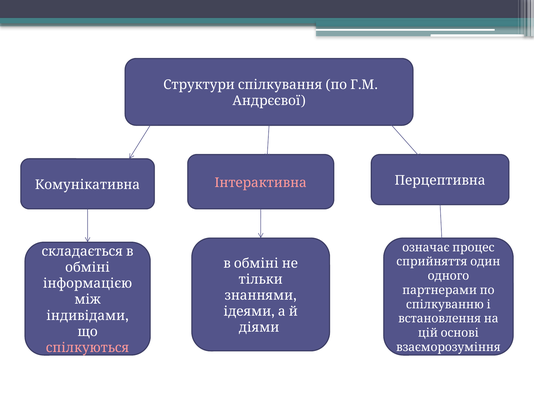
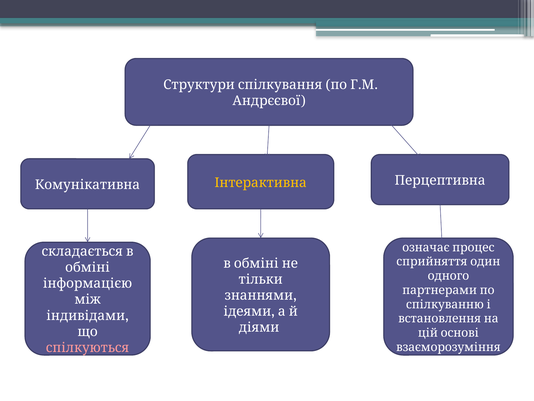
Інтерактивна colour: pink -> yellow (261, 182)
